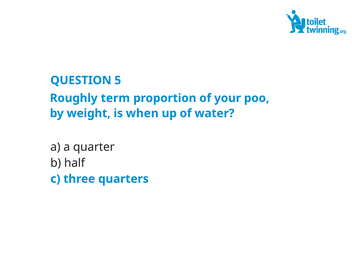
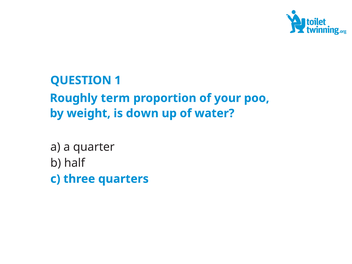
5: 5 -> 1 (118, 80)
when: when -> down (142, 113)
